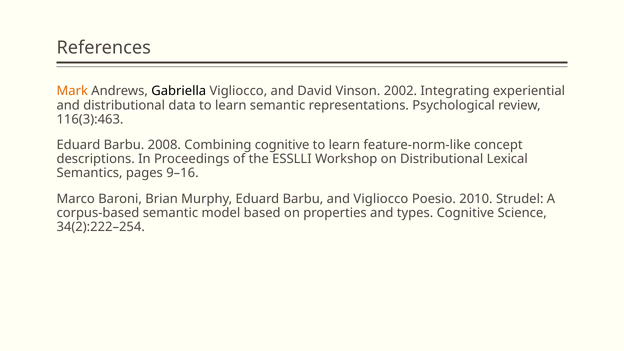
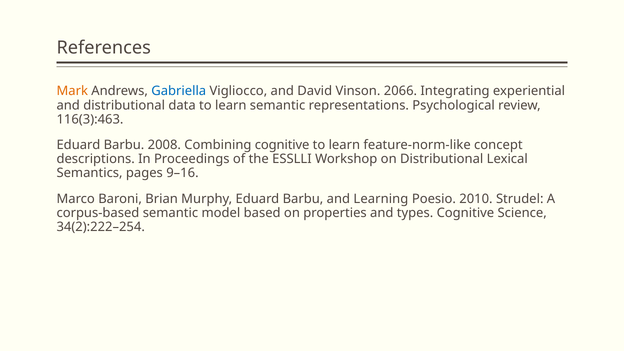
Gabriella colour: black -> blue (179, 91)
2002: 2002 -> 2066 (400, 91)
and Vigliocco: Vigliocco -> Learning (381, 199)
